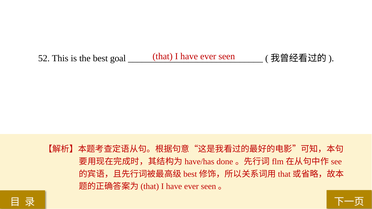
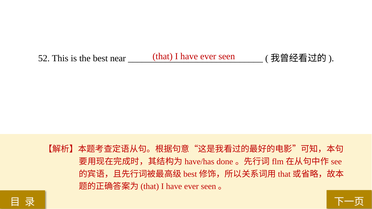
goal: goal -> near (118, 58)
